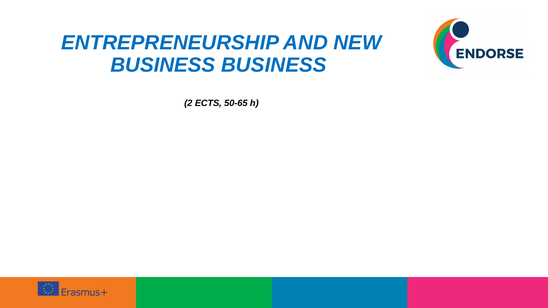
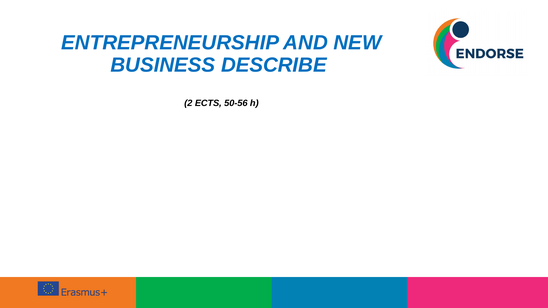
BUSINESS BUSINESS: BUSINESS -> DESCRIBE (274, 65)
50-65: 50-65 -> 50-56 (236, 103)
